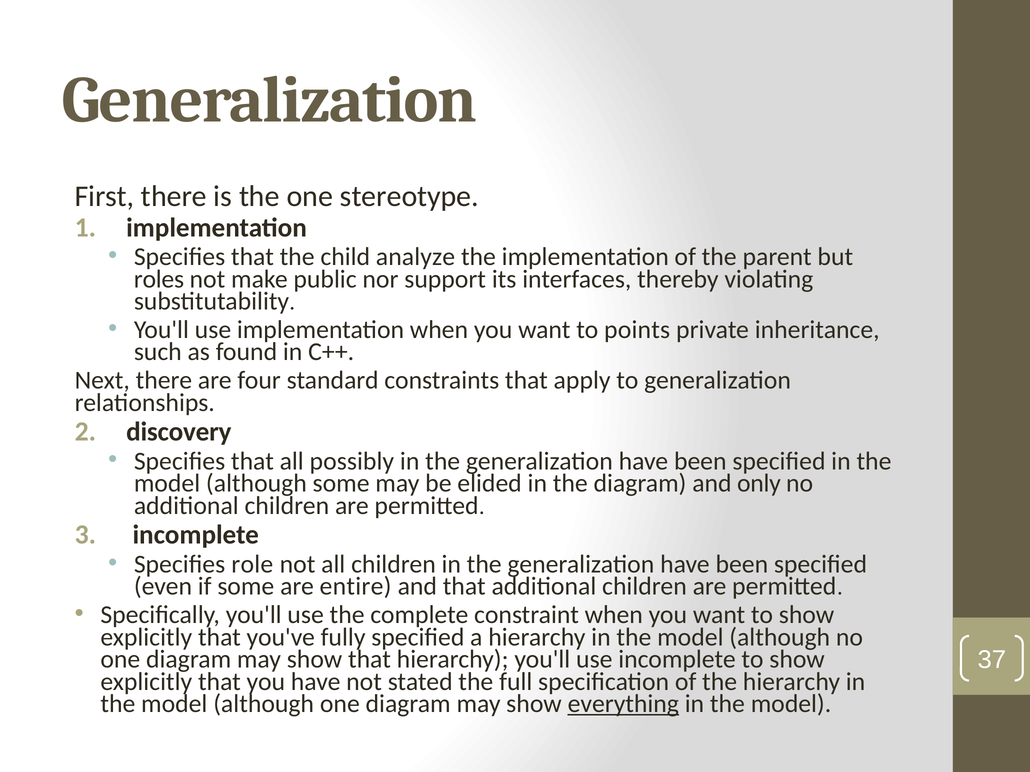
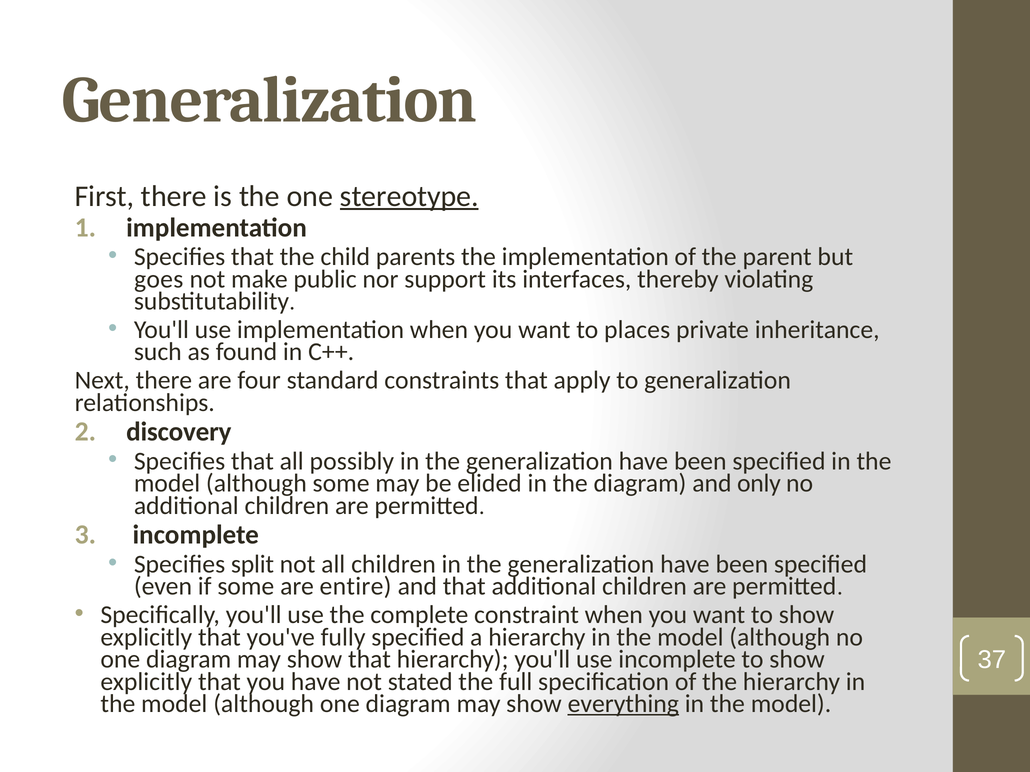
stereotype underline: none -> present (409, 196)
analyze: analyze -> parents (416, 257)
roles: roles -> goes (159, 279)
points: points -> places (637, 330)
role: role -> split (253, 564)
